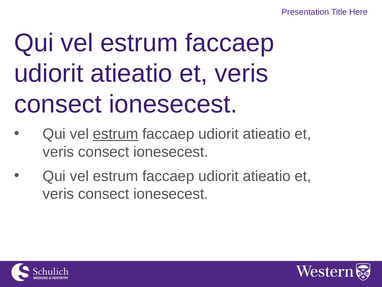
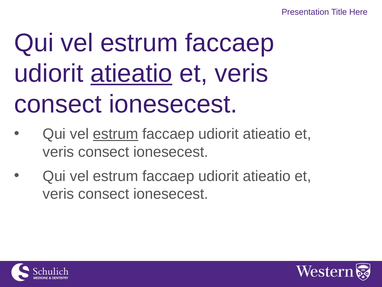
atieatio underline: none -> present (131, 73)
